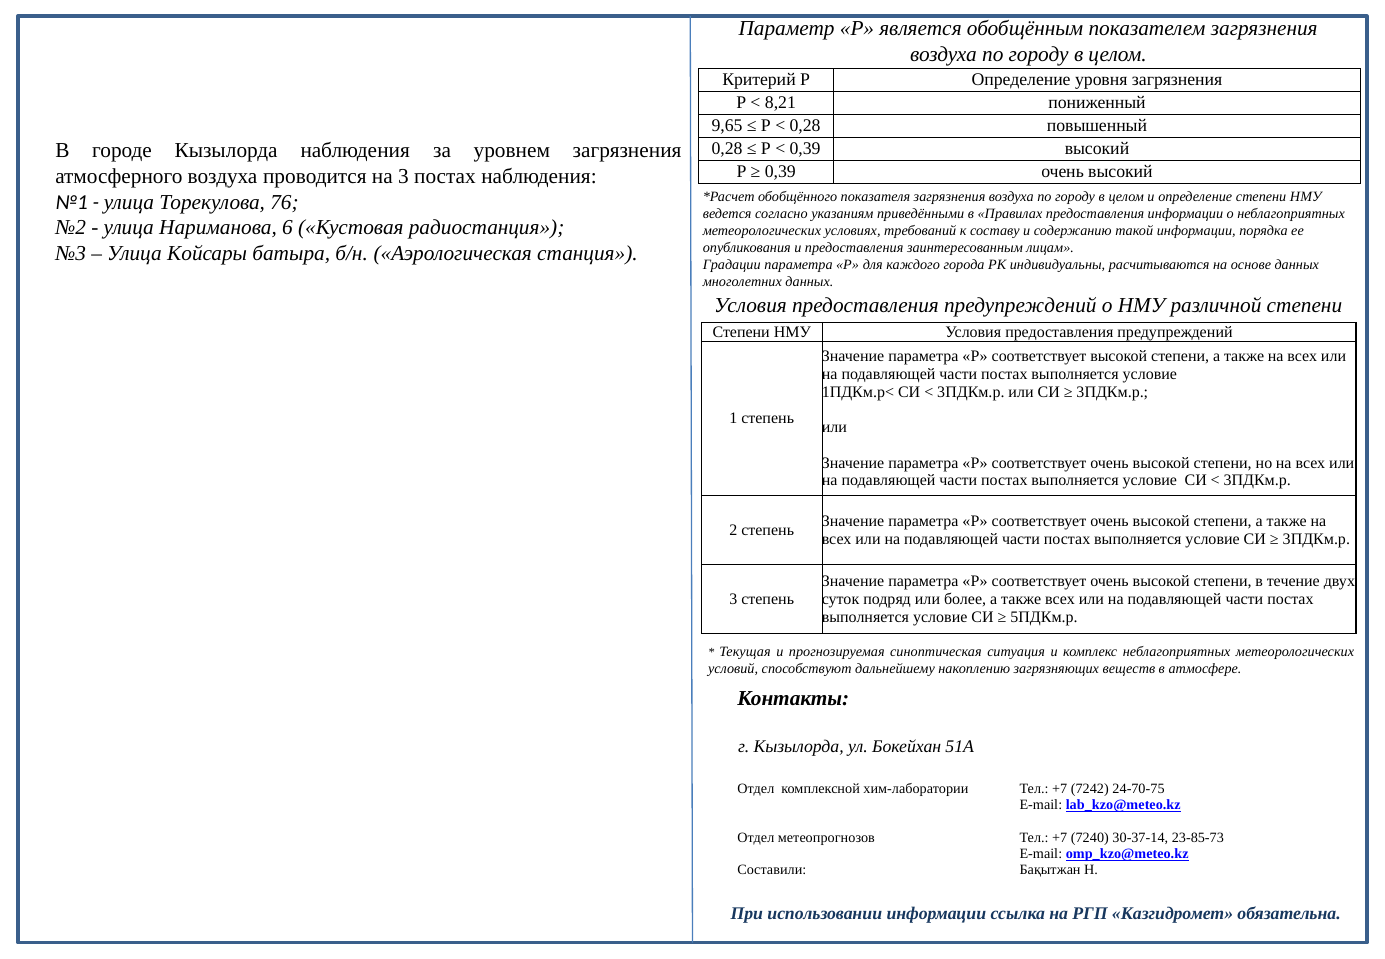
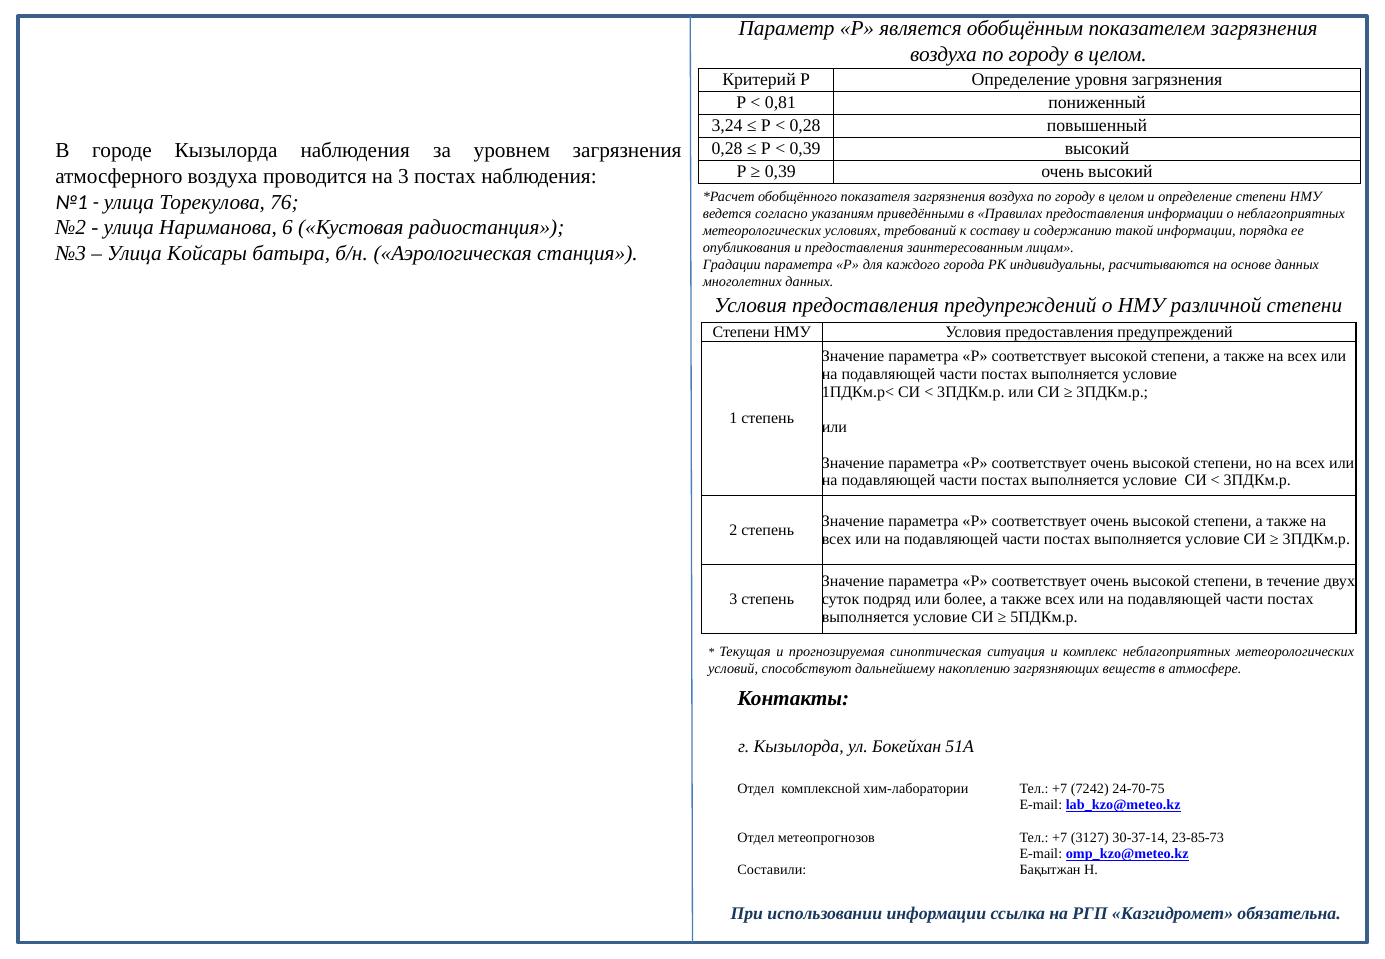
8,21: 8,21 -> 0,81 (780, 103)
9,65: 9,65 -> 3,24 (727, 126)
7240: 7240 -> 3127 (1090, 838)
